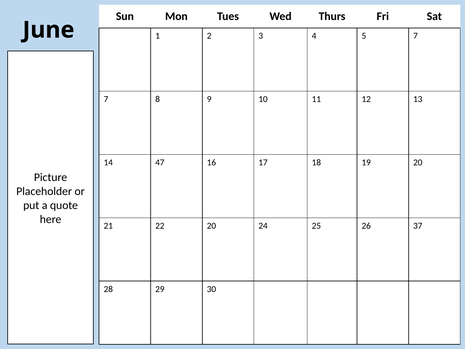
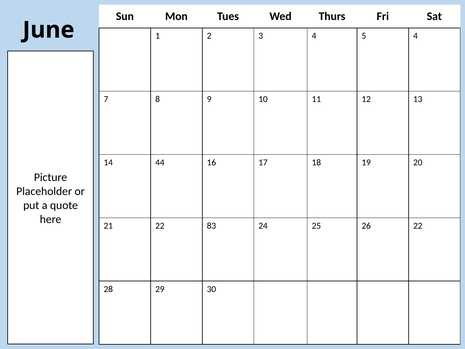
5 7: 7 -> 4 (416, 36)
47: 47 -> 44 (160, 162)
22 20: 20 -> 83 (211, 226)
26 37: 37 -> 22 (418, 226)
